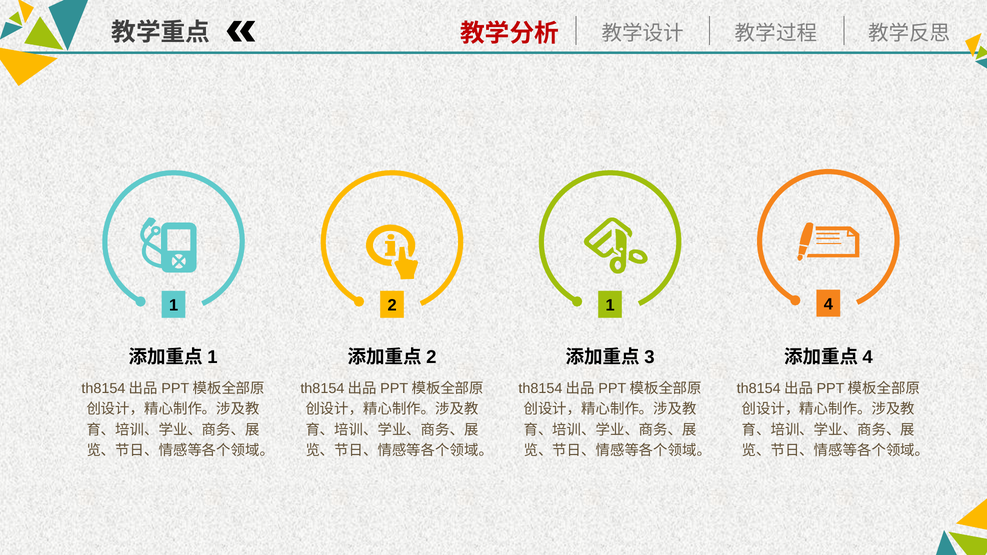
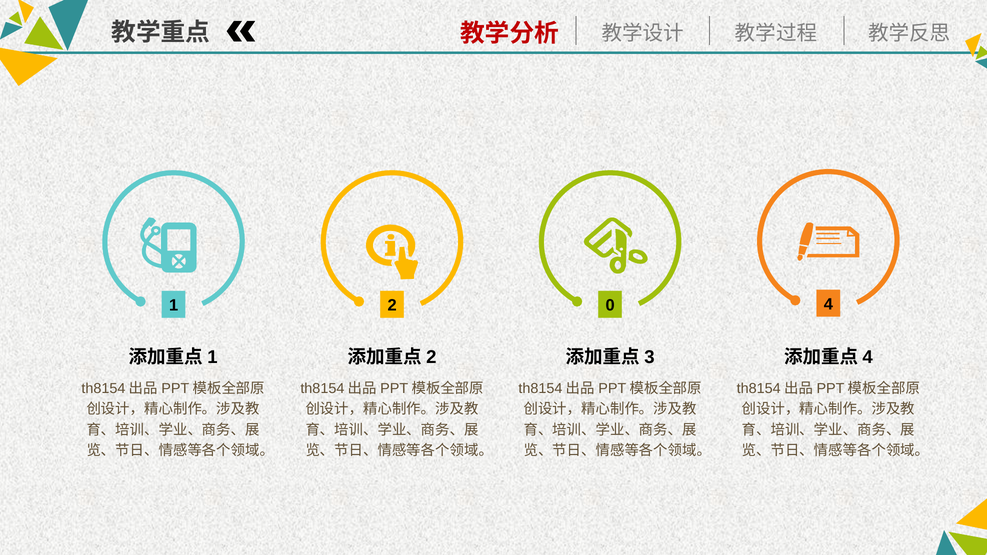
2 1: 1 -> 0 (610, 306)
